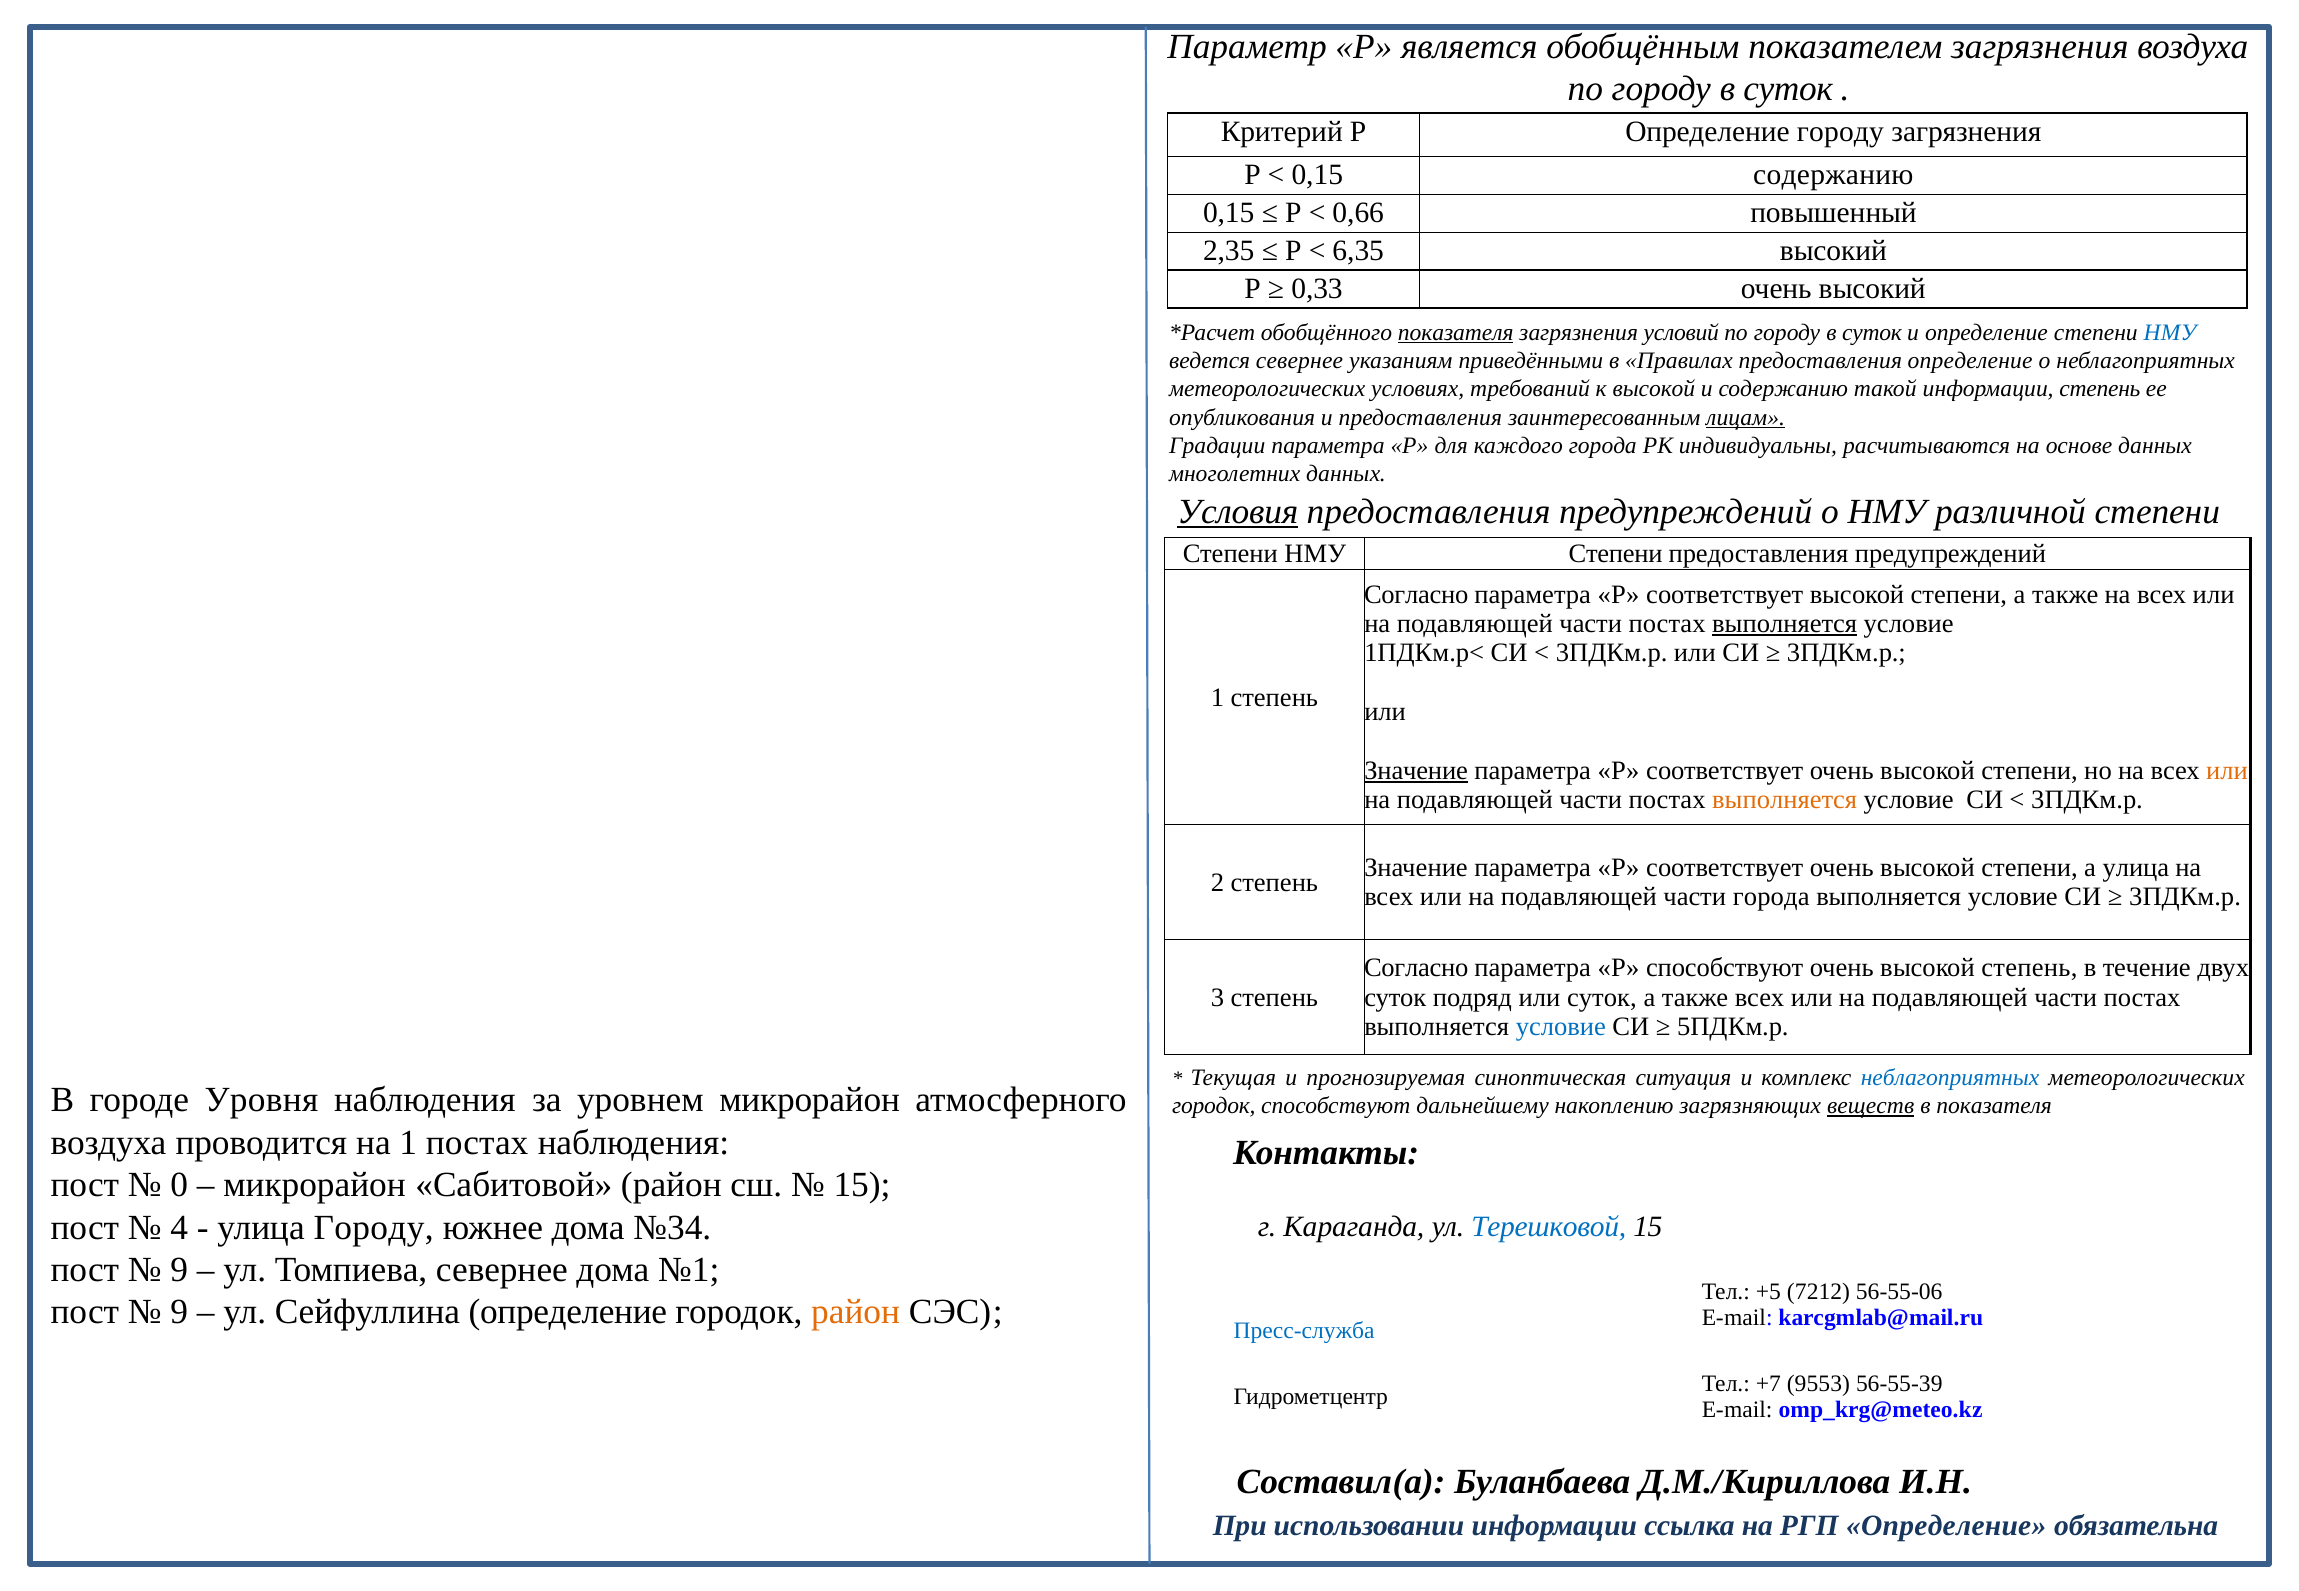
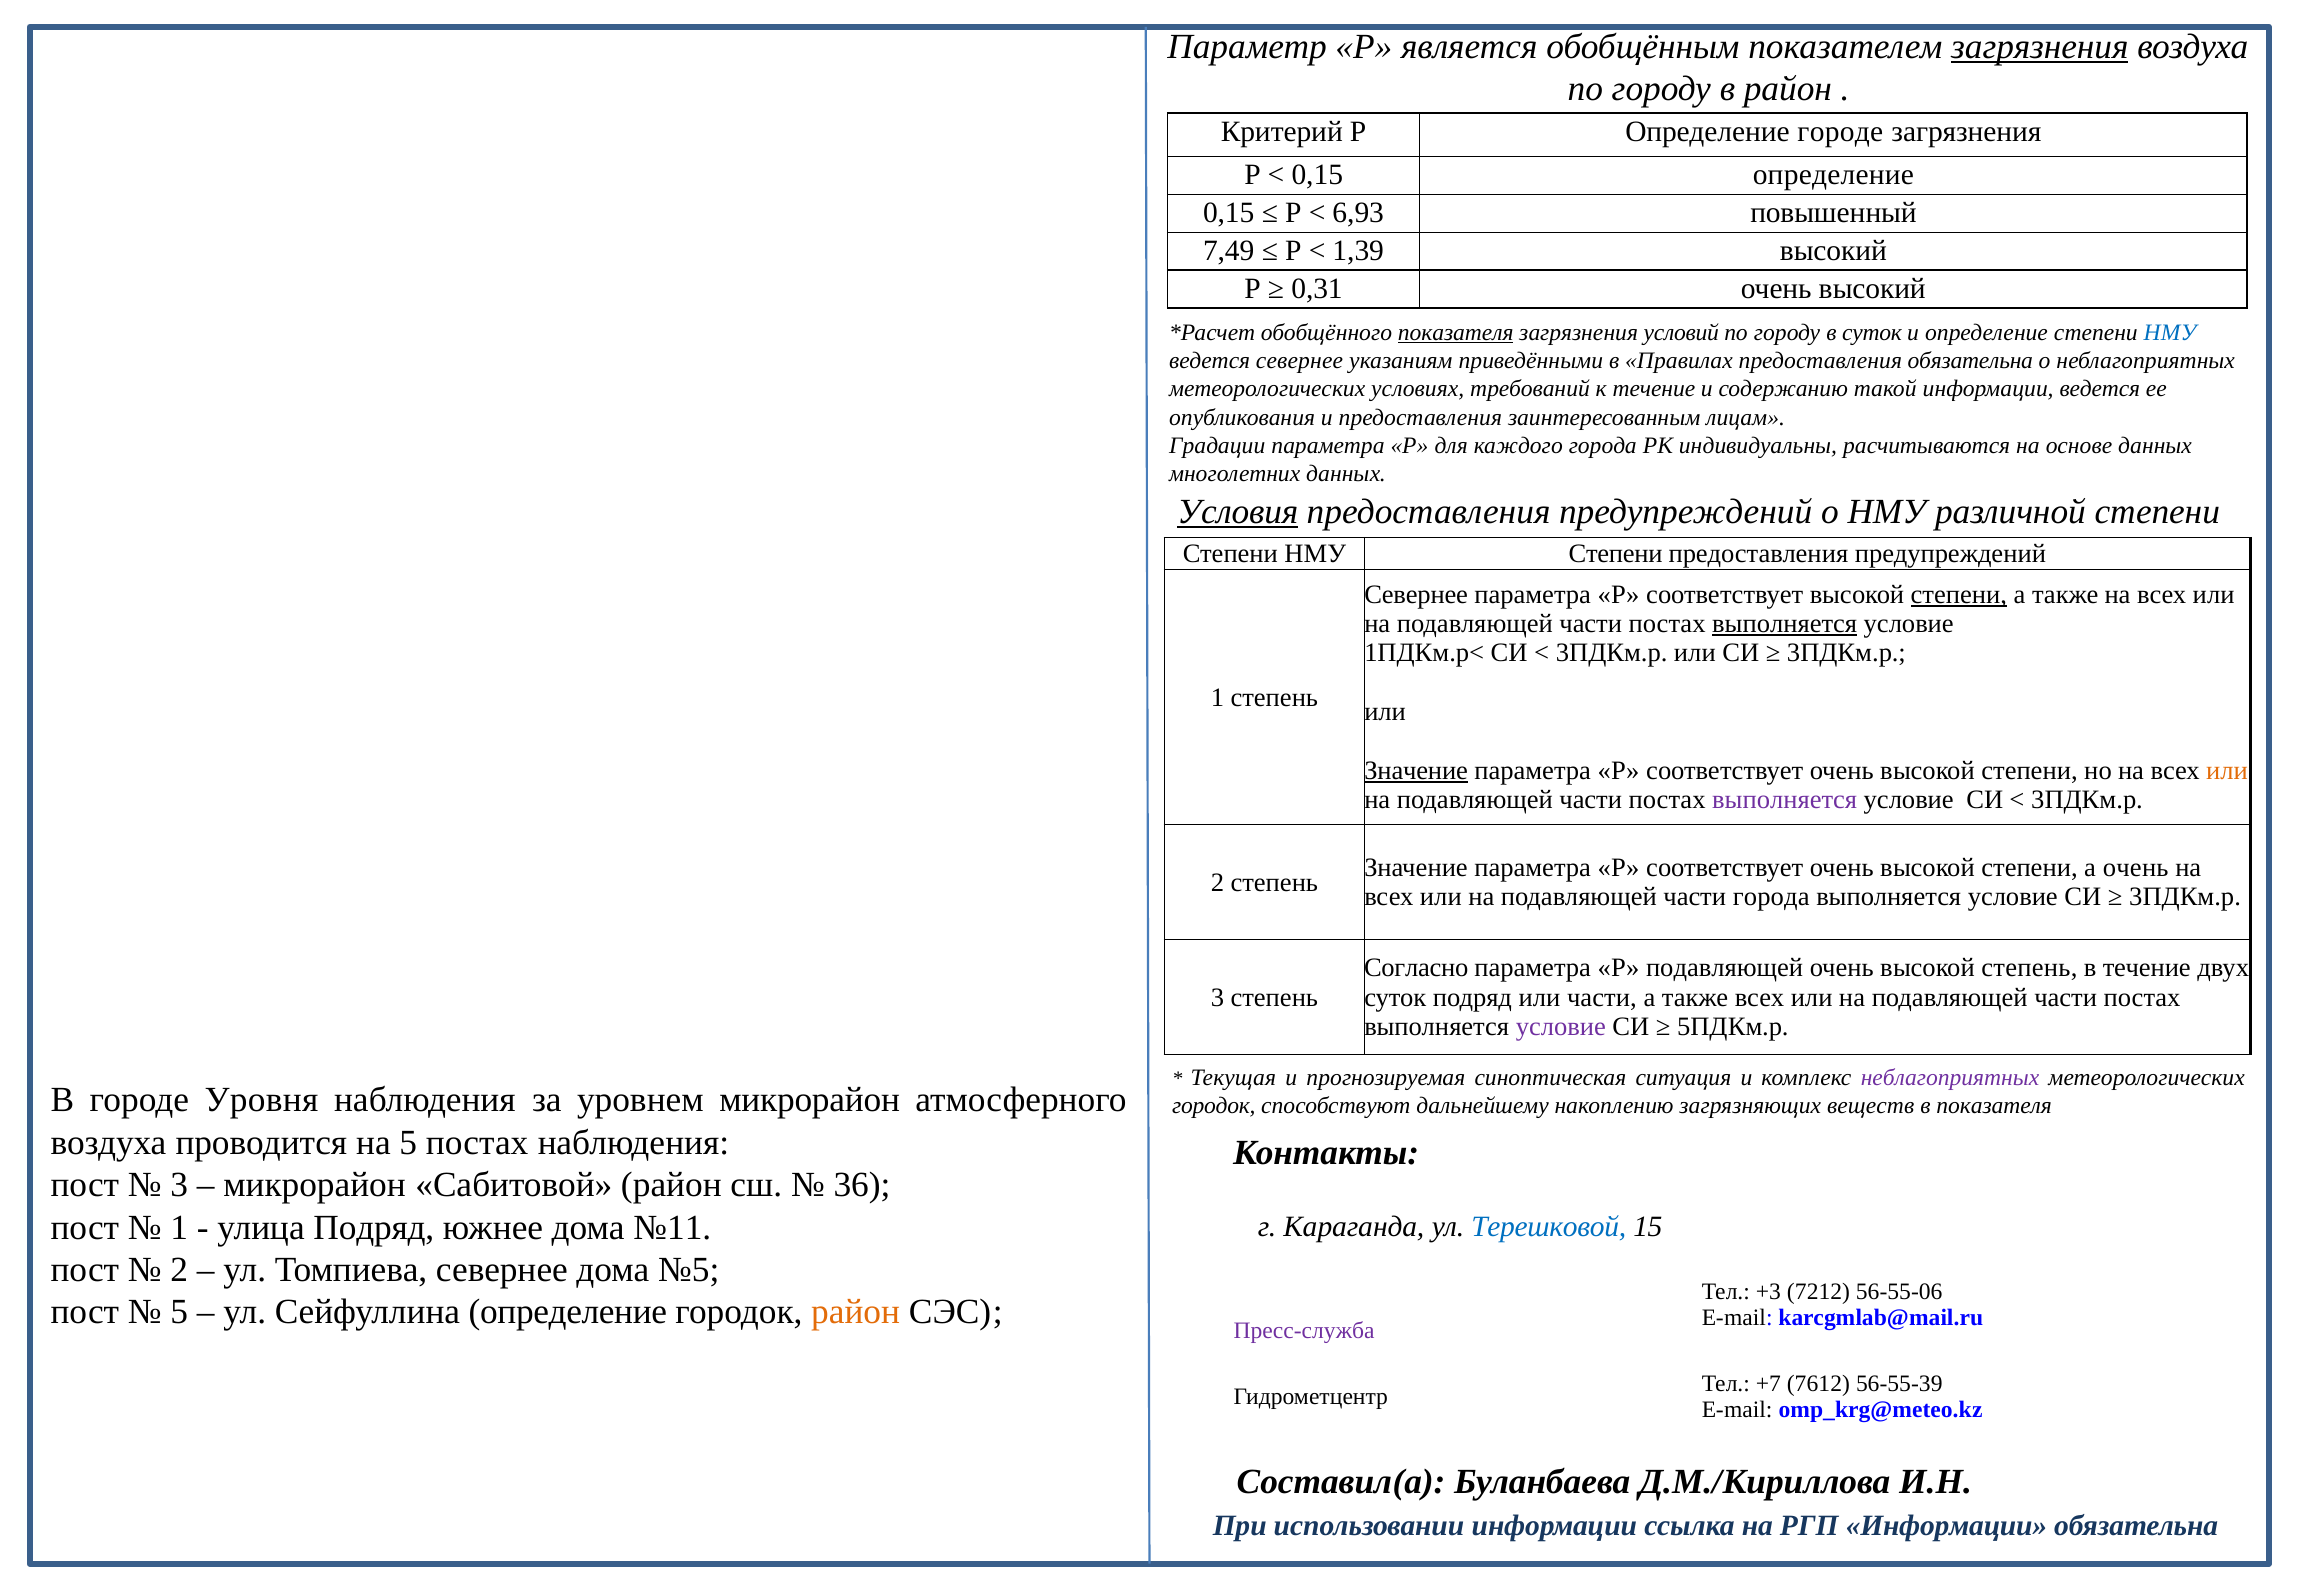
загрязнения underline: none -> present (2040, 46)
суток: суток -> район (1788, 89)
Определение городу: городу -> городе (1840, 132)
0,15 содержанию: содержанию -> определение (1833, 175)
0,66: 0,66 -> 6,93 (1358, 213)
2,35: 2,35 -> 7,49 (1229, 251)
6,35: 6,35 -> 1,39 (1358, 251)
0,33: 0,33 -> 0,31 (1317, 289)
предоставления определение: определение -> обязательна (1970, 361)
к высокой: высокой -> течение (1654, 389)
информации степень: степень -> ведется (2100, 389)
лицам underline: present -> none (1746, 417)
Согласно: Согласно -> Севернее (1416, 595)
степени underline: none -> present (1959, 595)
выполняется colour: orange -> purple (1785, 800)
а улица: улица -> очень (2136, 868)
Р способствуют: способствуют -> подавляющей (1725, 968)
или суток: суток -> части (1602, 998)
условие colour: blue -> purple (1561, 1027)
неблагоприятных colour: blue -> purple (1950, 1078)
веществ underline: present -> none (1871, 1106)
на 1: 1 -> 5 (408, 1143)
0: 0 -> 3 (179, 1185)
15: 15 -> 36 (862, 1185)
4: 4 -> 1 (179, 1228)
улица Городу: Городу -> Подряд (374, 1228)
№34: №34 -> №11 (672, 1228)
9: 9 -> 2 (179, 1270)
№1: №1 -> №5 (689, 1270)
+5: +5 -> +3 (1768, 1292)
9: 9 -> 5 (179, 1313)
Пресс-служба colour: blue -> purple (1304, 1332)
9553: 9553 -> 7612 (1818, 1384)
РГП Определение: Определение -> Информации (1946, 1526)
